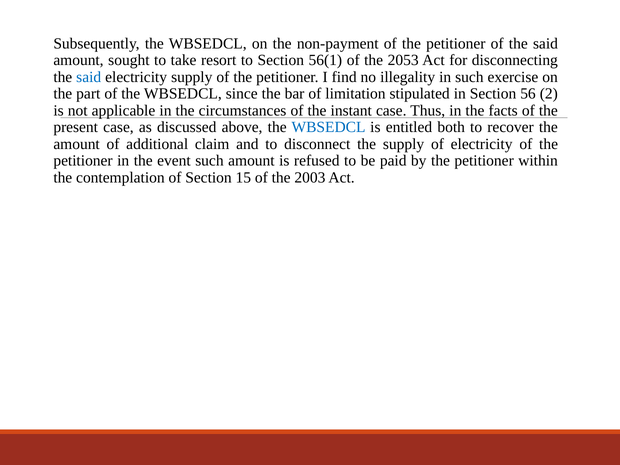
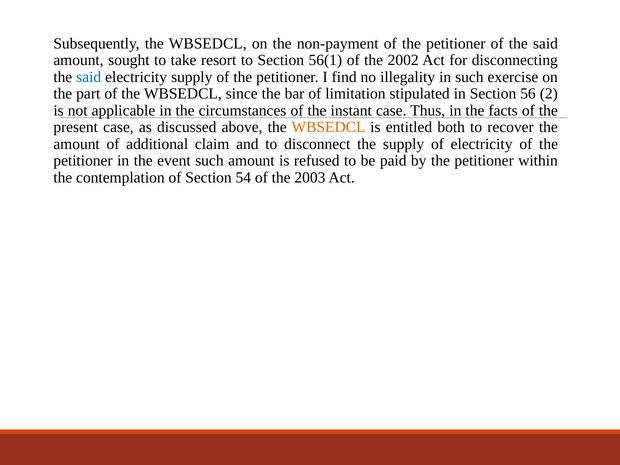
2053: 2053 -> 2002 (403, 60)
WBSEDCL colour: blue -> orange (329, 127)
15: 15 -> 54 (243, 177)
